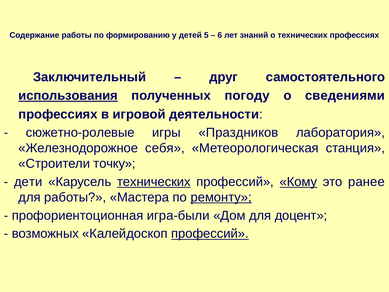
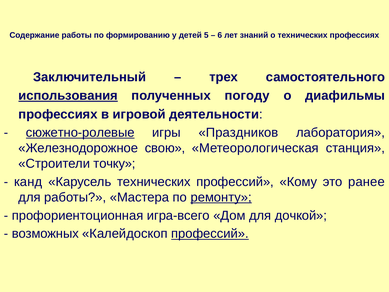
друг: друг -> трех (224, 77)
сведениями: сведениями -> диафильмы (345, 96)
сюжетно-ролевые underline: none -> present (80, 132)
себя: себя -> свою (165, 148)
дети: дети -> канд (28, 182)
технических underline: present -> none (154, 182)
Кому underline: present -> none (298, 182)
игра-были: игра-были -> игра-всего (178, 215)
доцент: доцент -> дочкой (301, 215)
